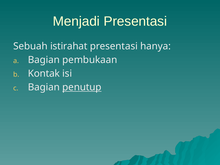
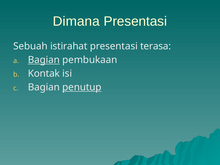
Menjadi: Menjadi -> Dimana (76, 21)
hanya: hanya -> terasa (156, 46)
Bagian underline: none -> present (44, 60)
